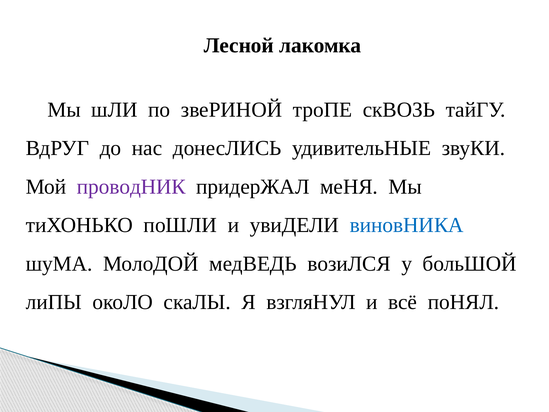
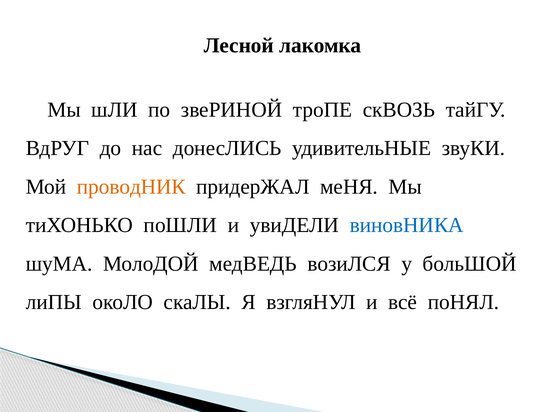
проводНИК colour: purple -> orange (131, 187)
